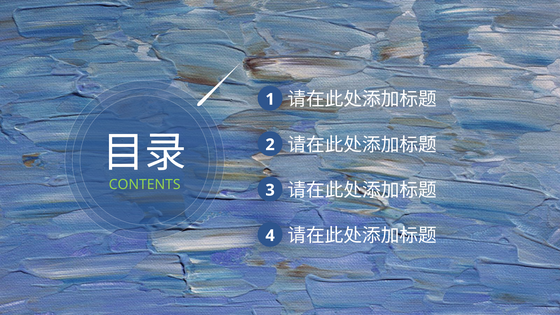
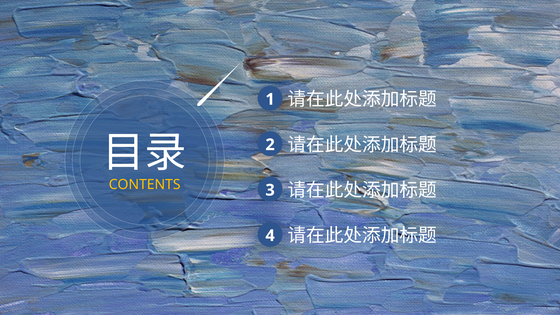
CONTENTS colour: light green -> yellow (145, 185)
